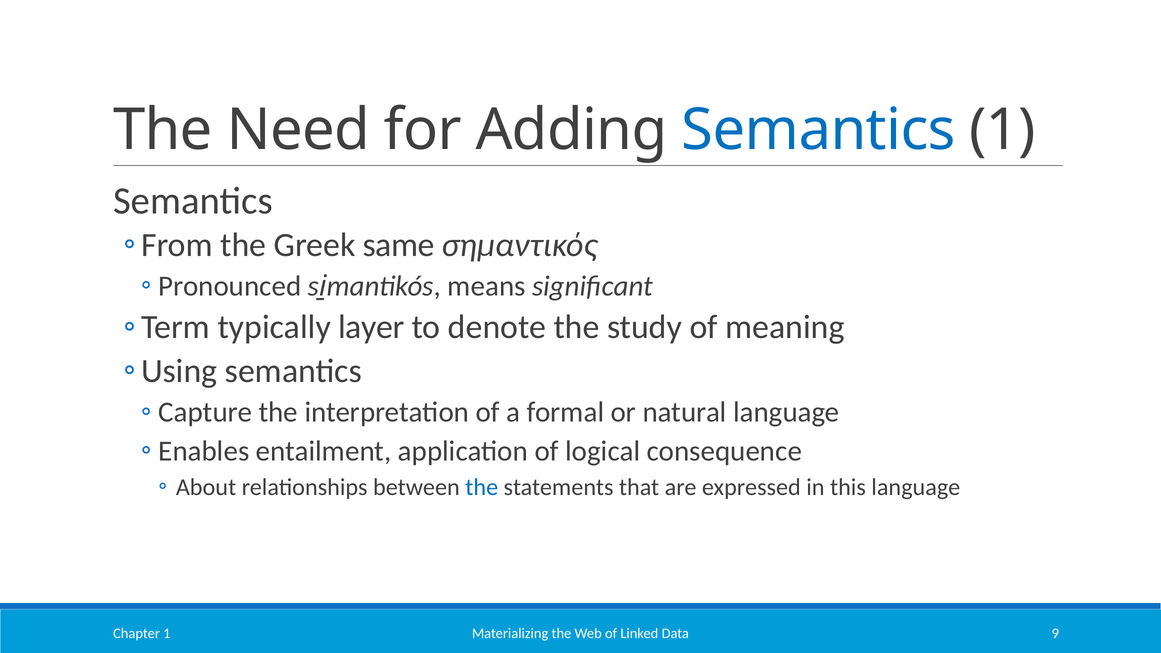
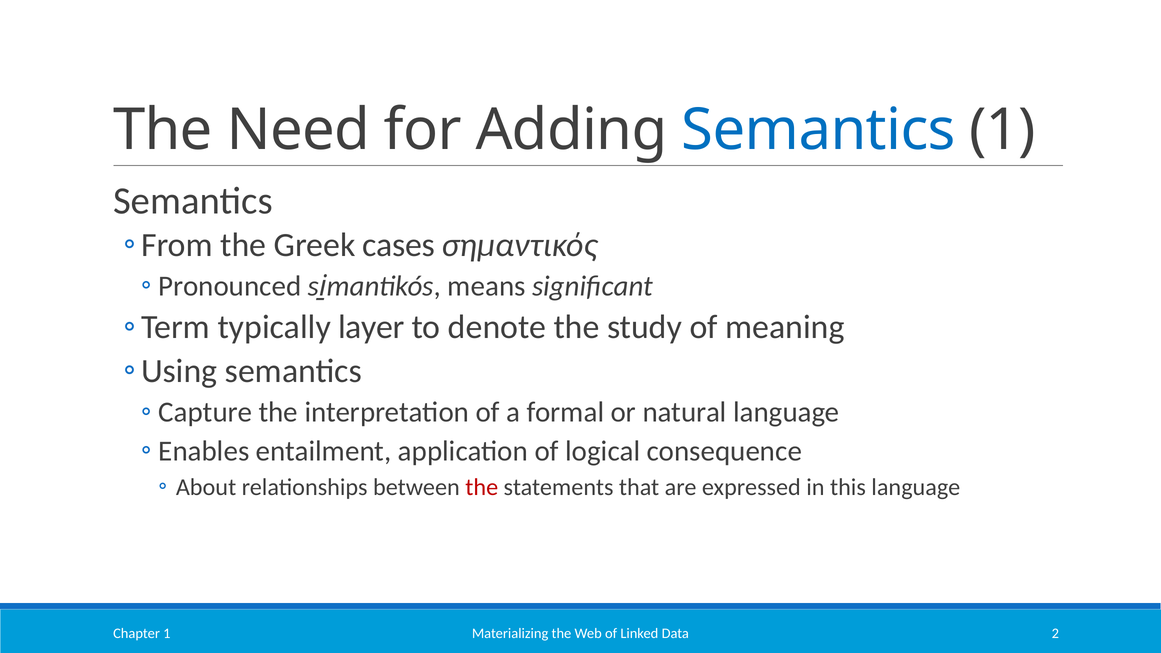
same: same -> cases (399, 245)
the colour: blue -> red (482, 487)
9: 9 -> 2 (1055, 633)
